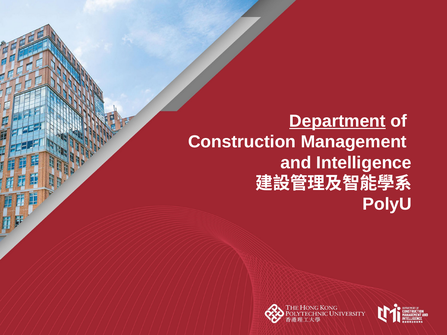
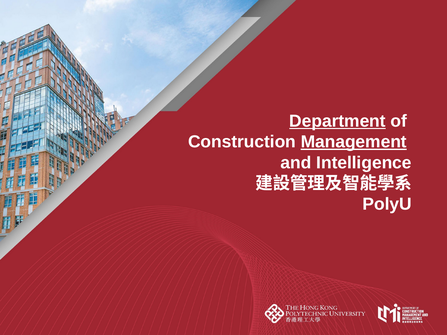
Management underline: none -> present (354, 142)
